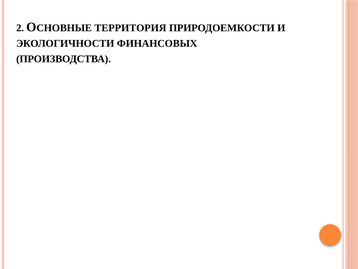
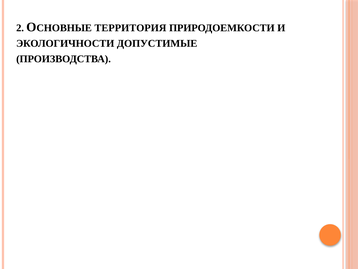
ФИНАНСОВЫХ: ФИНАНСОВЫХ -> ДОПУСТИМЫЕ (157, 43)
